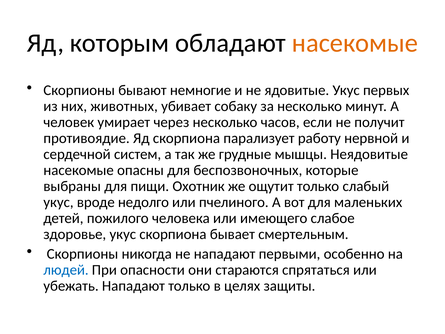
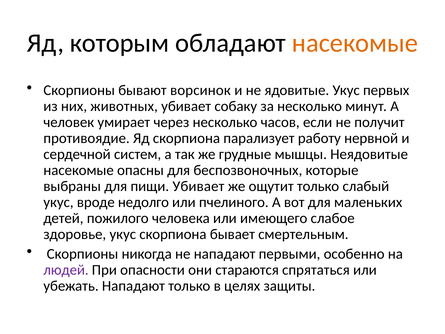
немногие: немногие -> ворсинок (200, 90)
пищи Охотник: Охотник -> Убивает (198, 186)
людей colour: blue -> purple (66, 270)
